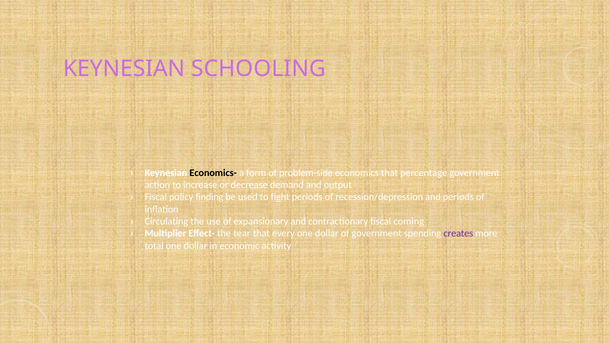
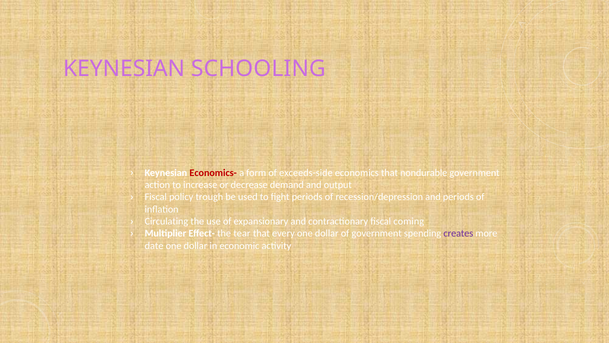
Economics- colour: black -> red (213, 172)
problem-side: problem-side -> exceeds-side (306, 172)
percentage: percentage -> nondurable (424, 172)
finding: finding -> trough (209, 197)
total: total -> date (154, 245)
